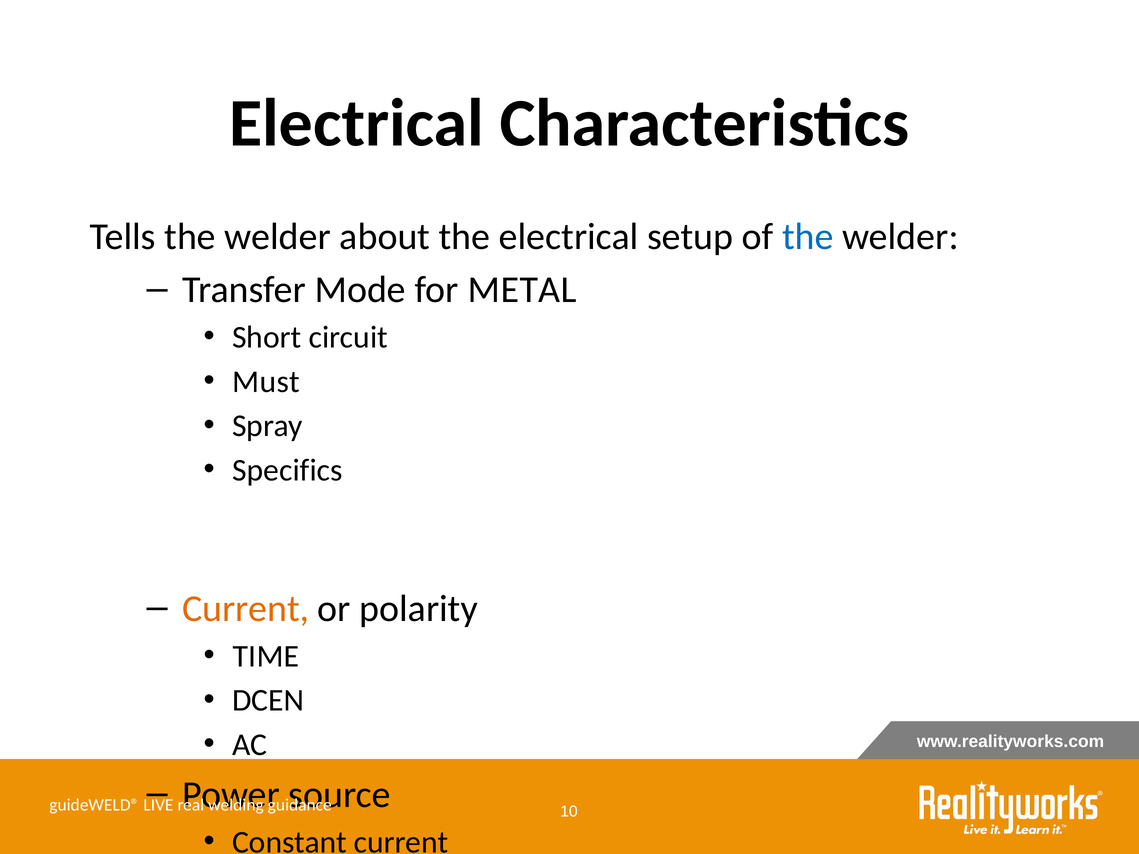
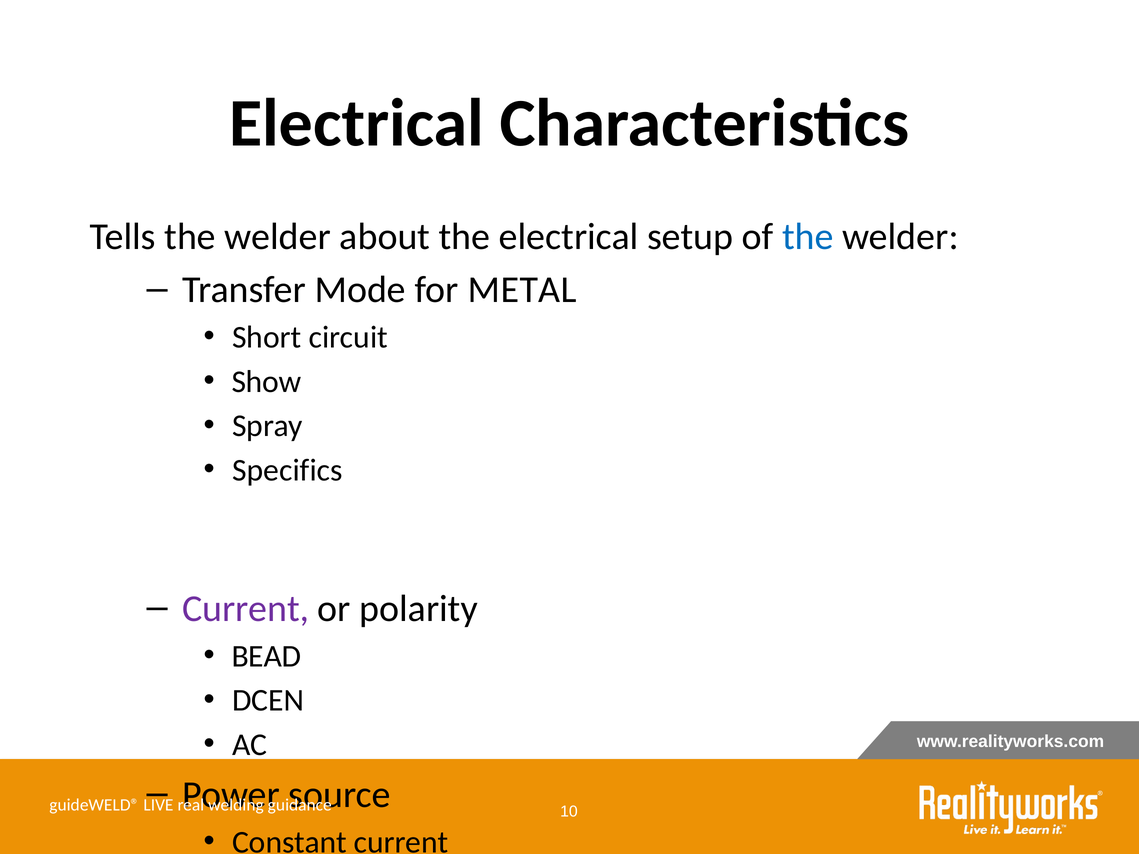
Must: Must -> Show (266, 382)
Current colour: orange -> purple (246, 609)
TIME: TIME -> BEAD (266, 656)
